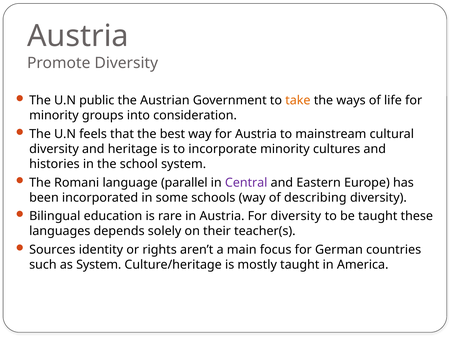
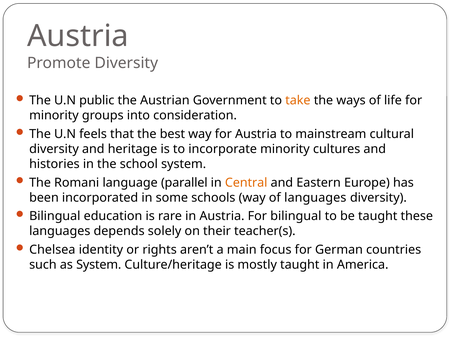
Central colour: purple -> orange (246, 183)
of describing: describing -> languages (315, 198)
For diversity: diversity -> bilingual (296, 216)
Sources: Sources -> Chelsea (52, 250)
